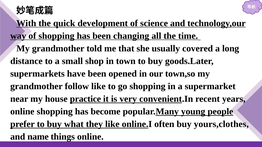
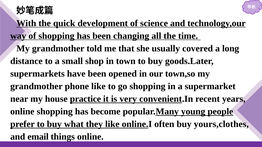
follow: follow -> phone (77, 86)
name: name -> email (38, 137)
